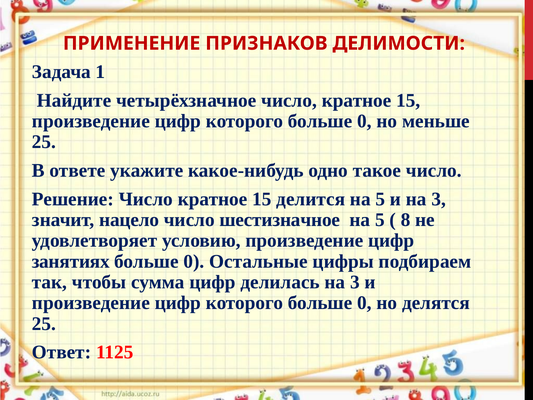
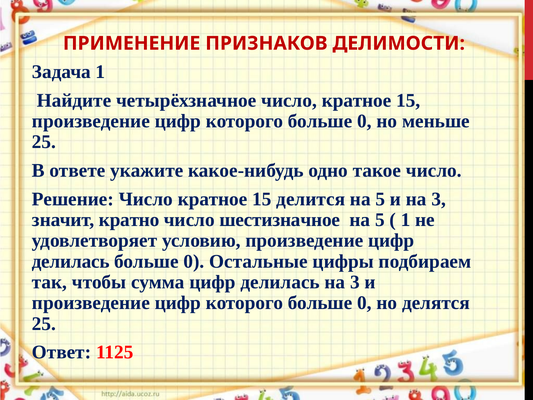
нацело: нацело -> кратно (129, 220)
8: 8 -> 1 (406, 220)
занятиях: занятиях -> делилась (71, 261)
